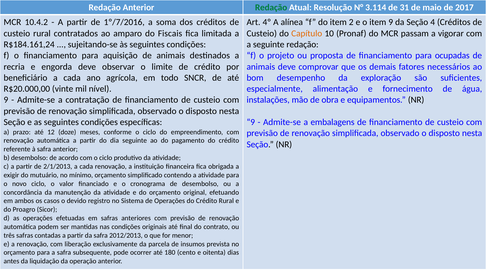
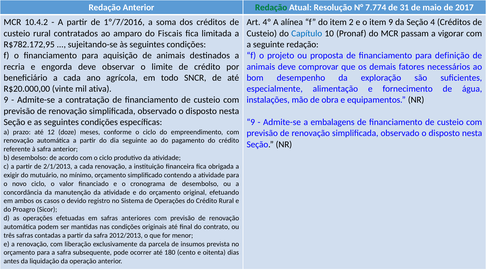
3.114: 3.114 -> 7.774 (376, 7)
Capítulo colour: orange -> blue (307, 33)
R$184.161,24: R$184.161,24 -> R$782.172,95 (29, 45)
ocupadas: ocupadas -> definição (452, 56)
nível: nível -> ativa (100, 89)
